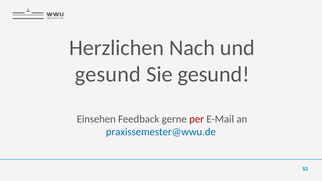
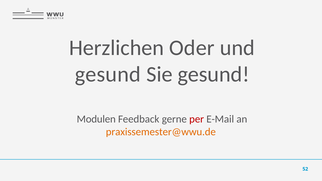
Nach: Nach -> Oder (192, 48)
Einsehen: Einsehen -> Modulen (96, 119)
praxissemester@wwu.de colour: blue -> orange (161, 132)
